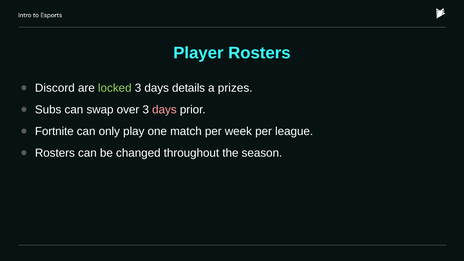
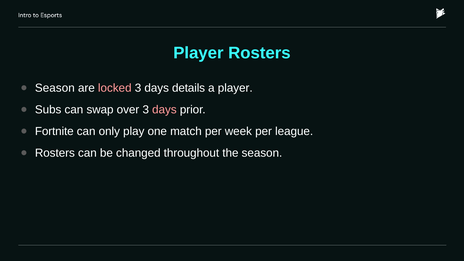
Discord: Discord -> Season (55, 88)
locked colour: light green -> pink (115, 88)
a prizes: prizes -> player (235, 88)
